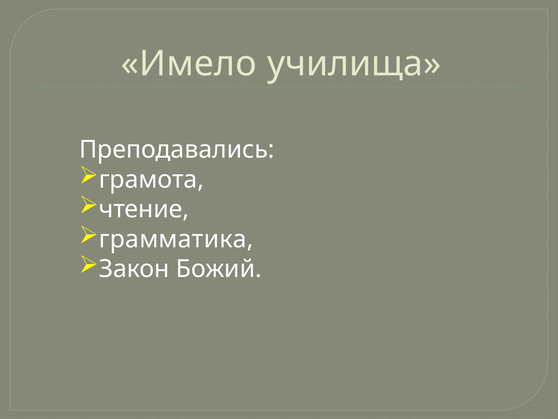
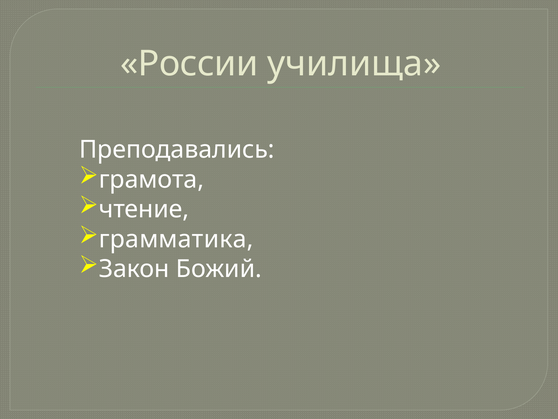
Имело: Имело -> России (189, 64)
